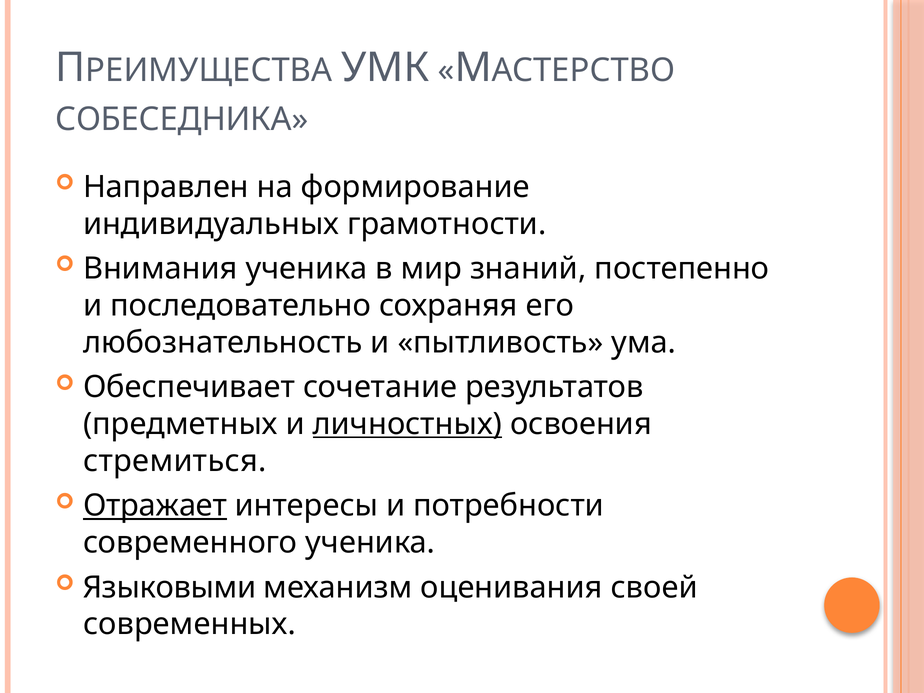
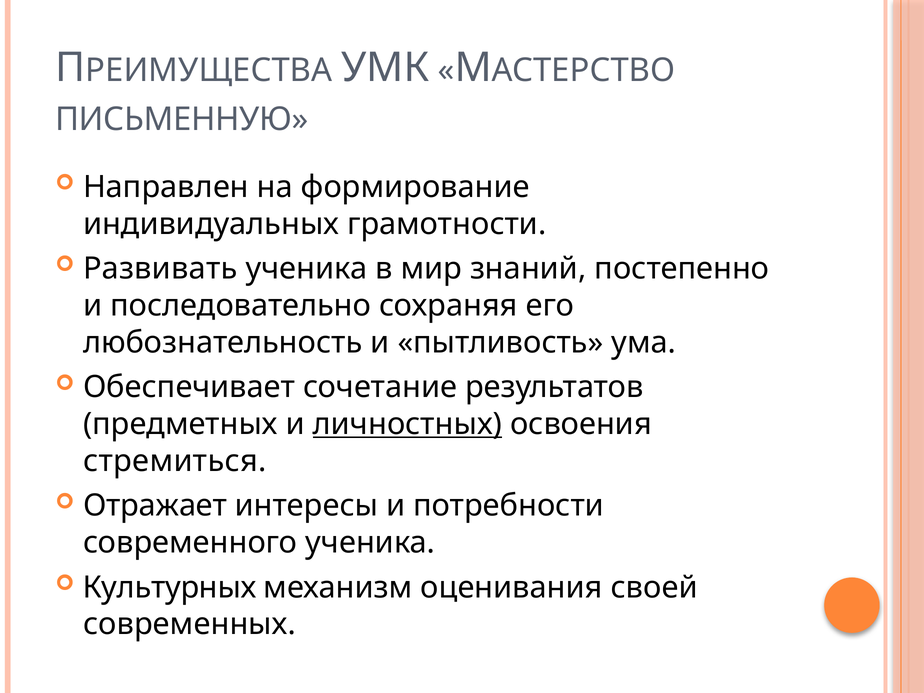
СОБЕСЕДНИКА: СОБЕСЕДНИКА -> ПИСЬМЕННУЮ (182, 120)
Внимания: Внимания -> Развивать (160, 269)
Отражает underline: present -> none (155, 506)
Языковыми: Языковыми -> Культурных (169, 587)
